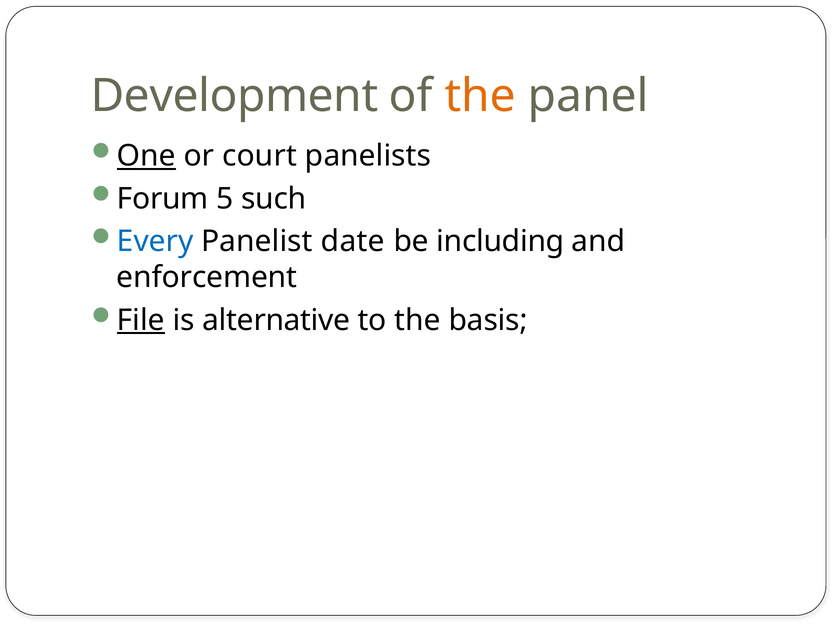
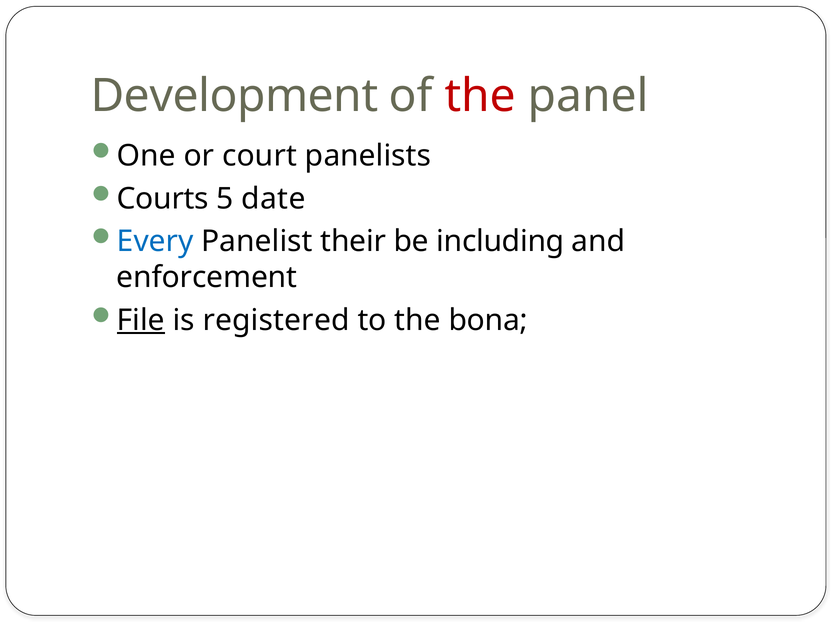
the colour: orange -> red (480, 96)
One underline: present -> none (146, 156)
Forum: Forum -> Courts (163, 199)
such: such -> date (273, 199)
date: date -> their (353, 241)
alternative: alternative -> registered (276, 320)
basis: basis -> bona (488, 320)
